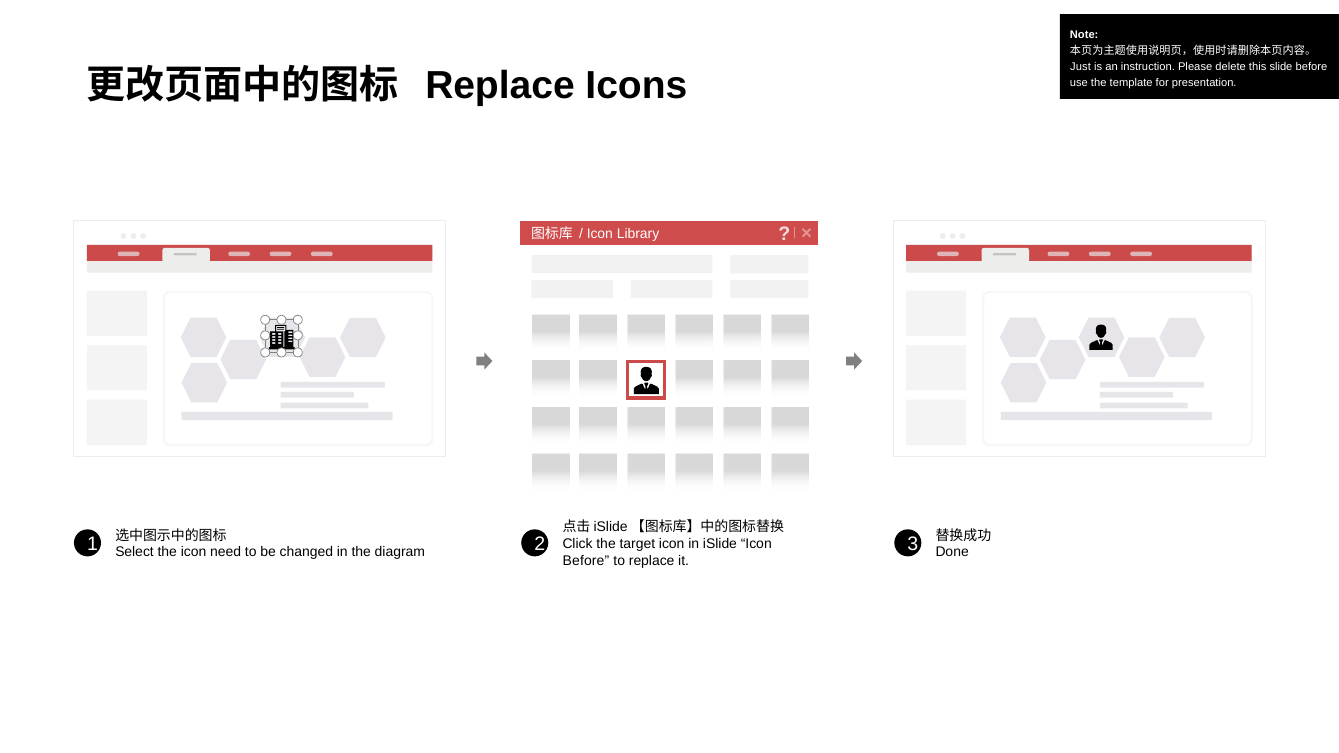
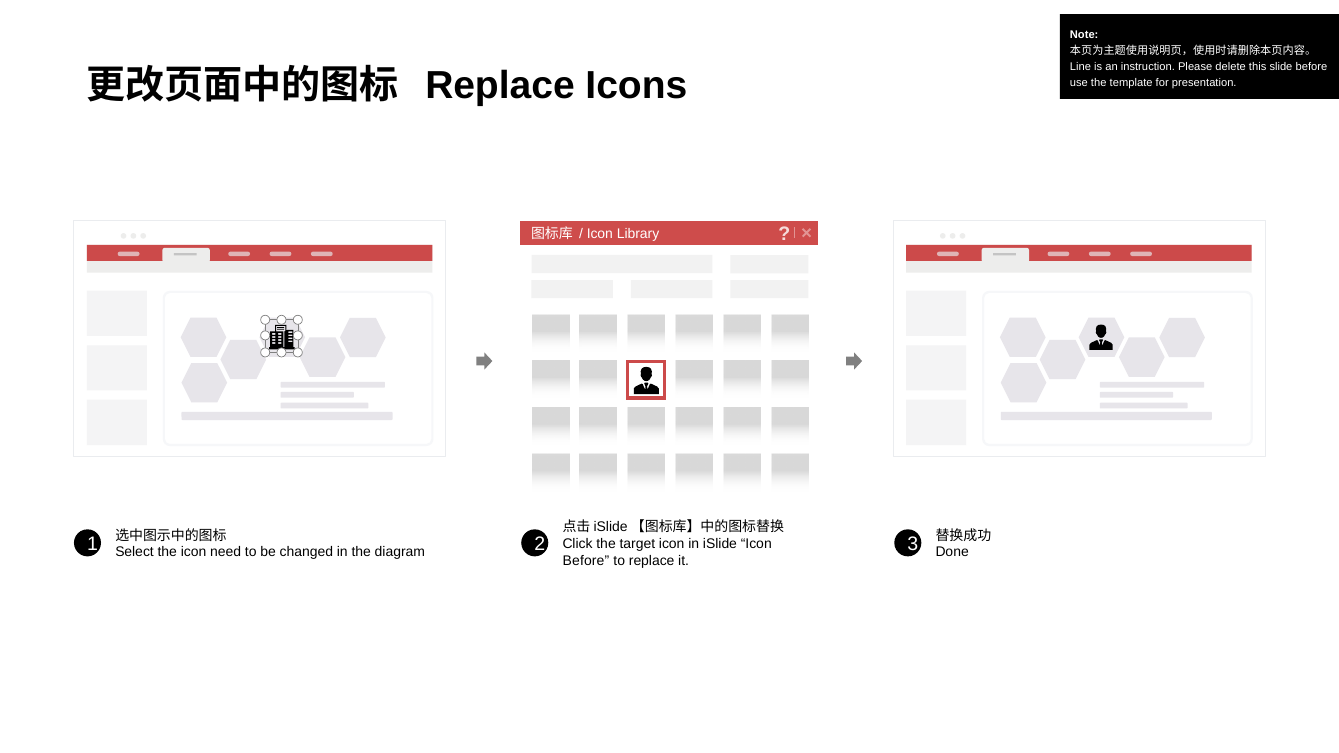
Just: Just -> Line (1081, 67)
